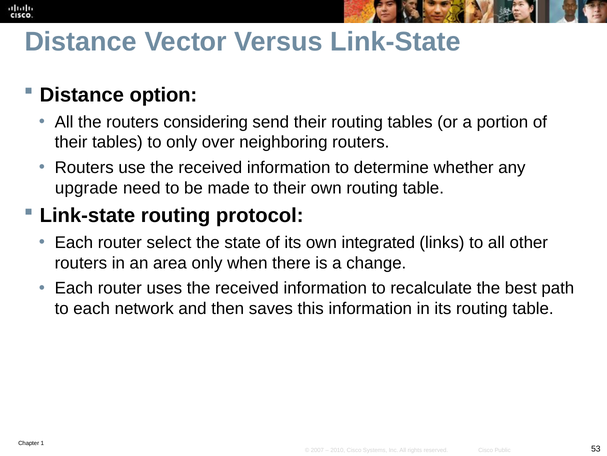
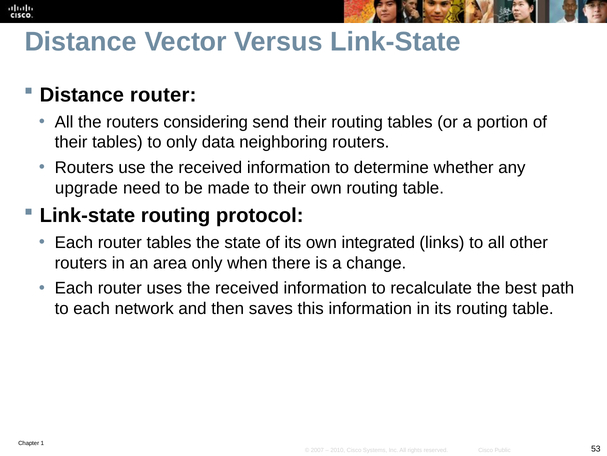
Distance option: option -> router (163, 95)
over: over -> data (218, 142)
router select: select -> tables (169, 242)
